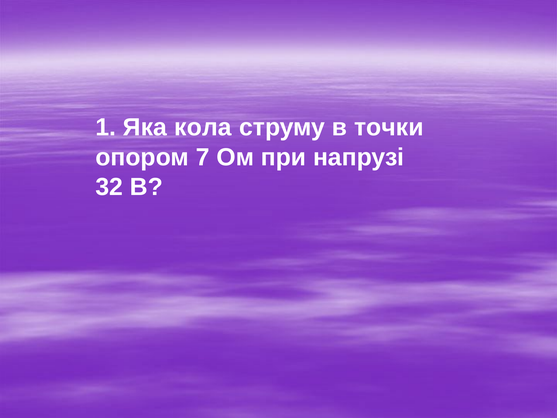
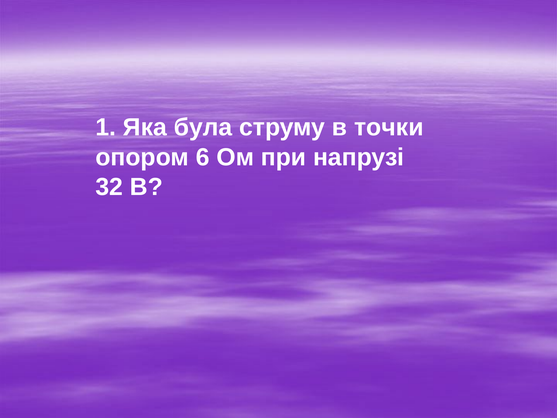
кола: кола -> була (203, 127)
7: 7 -> 6 (203, 157)
